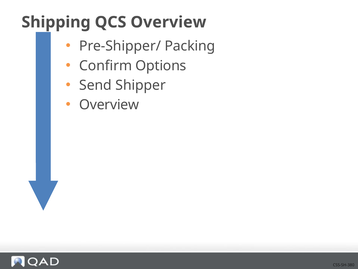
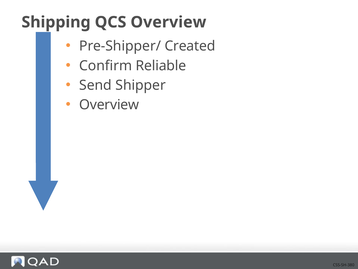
Packing: Packing -> Created (190, 46)
Options: Options -> Reliable (161, 66)
